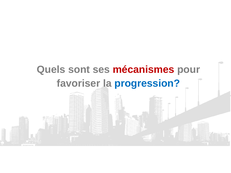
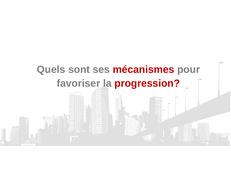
progression colour: blue -> red (147, 83)
